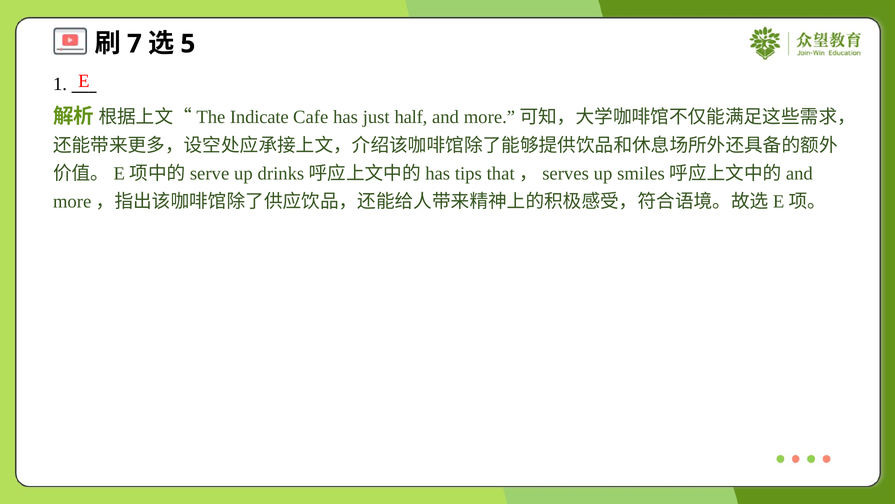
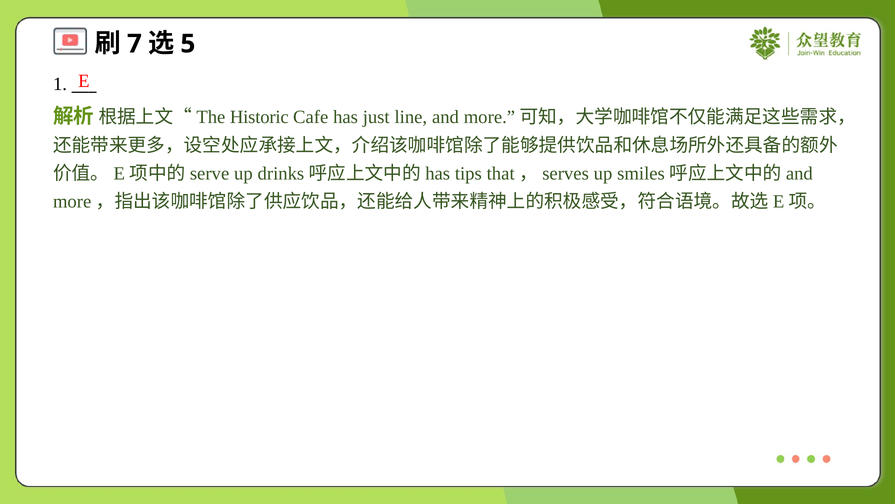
Indicate: Indicate -> Historic (259, 117)
half: half -> line (411, 117)
